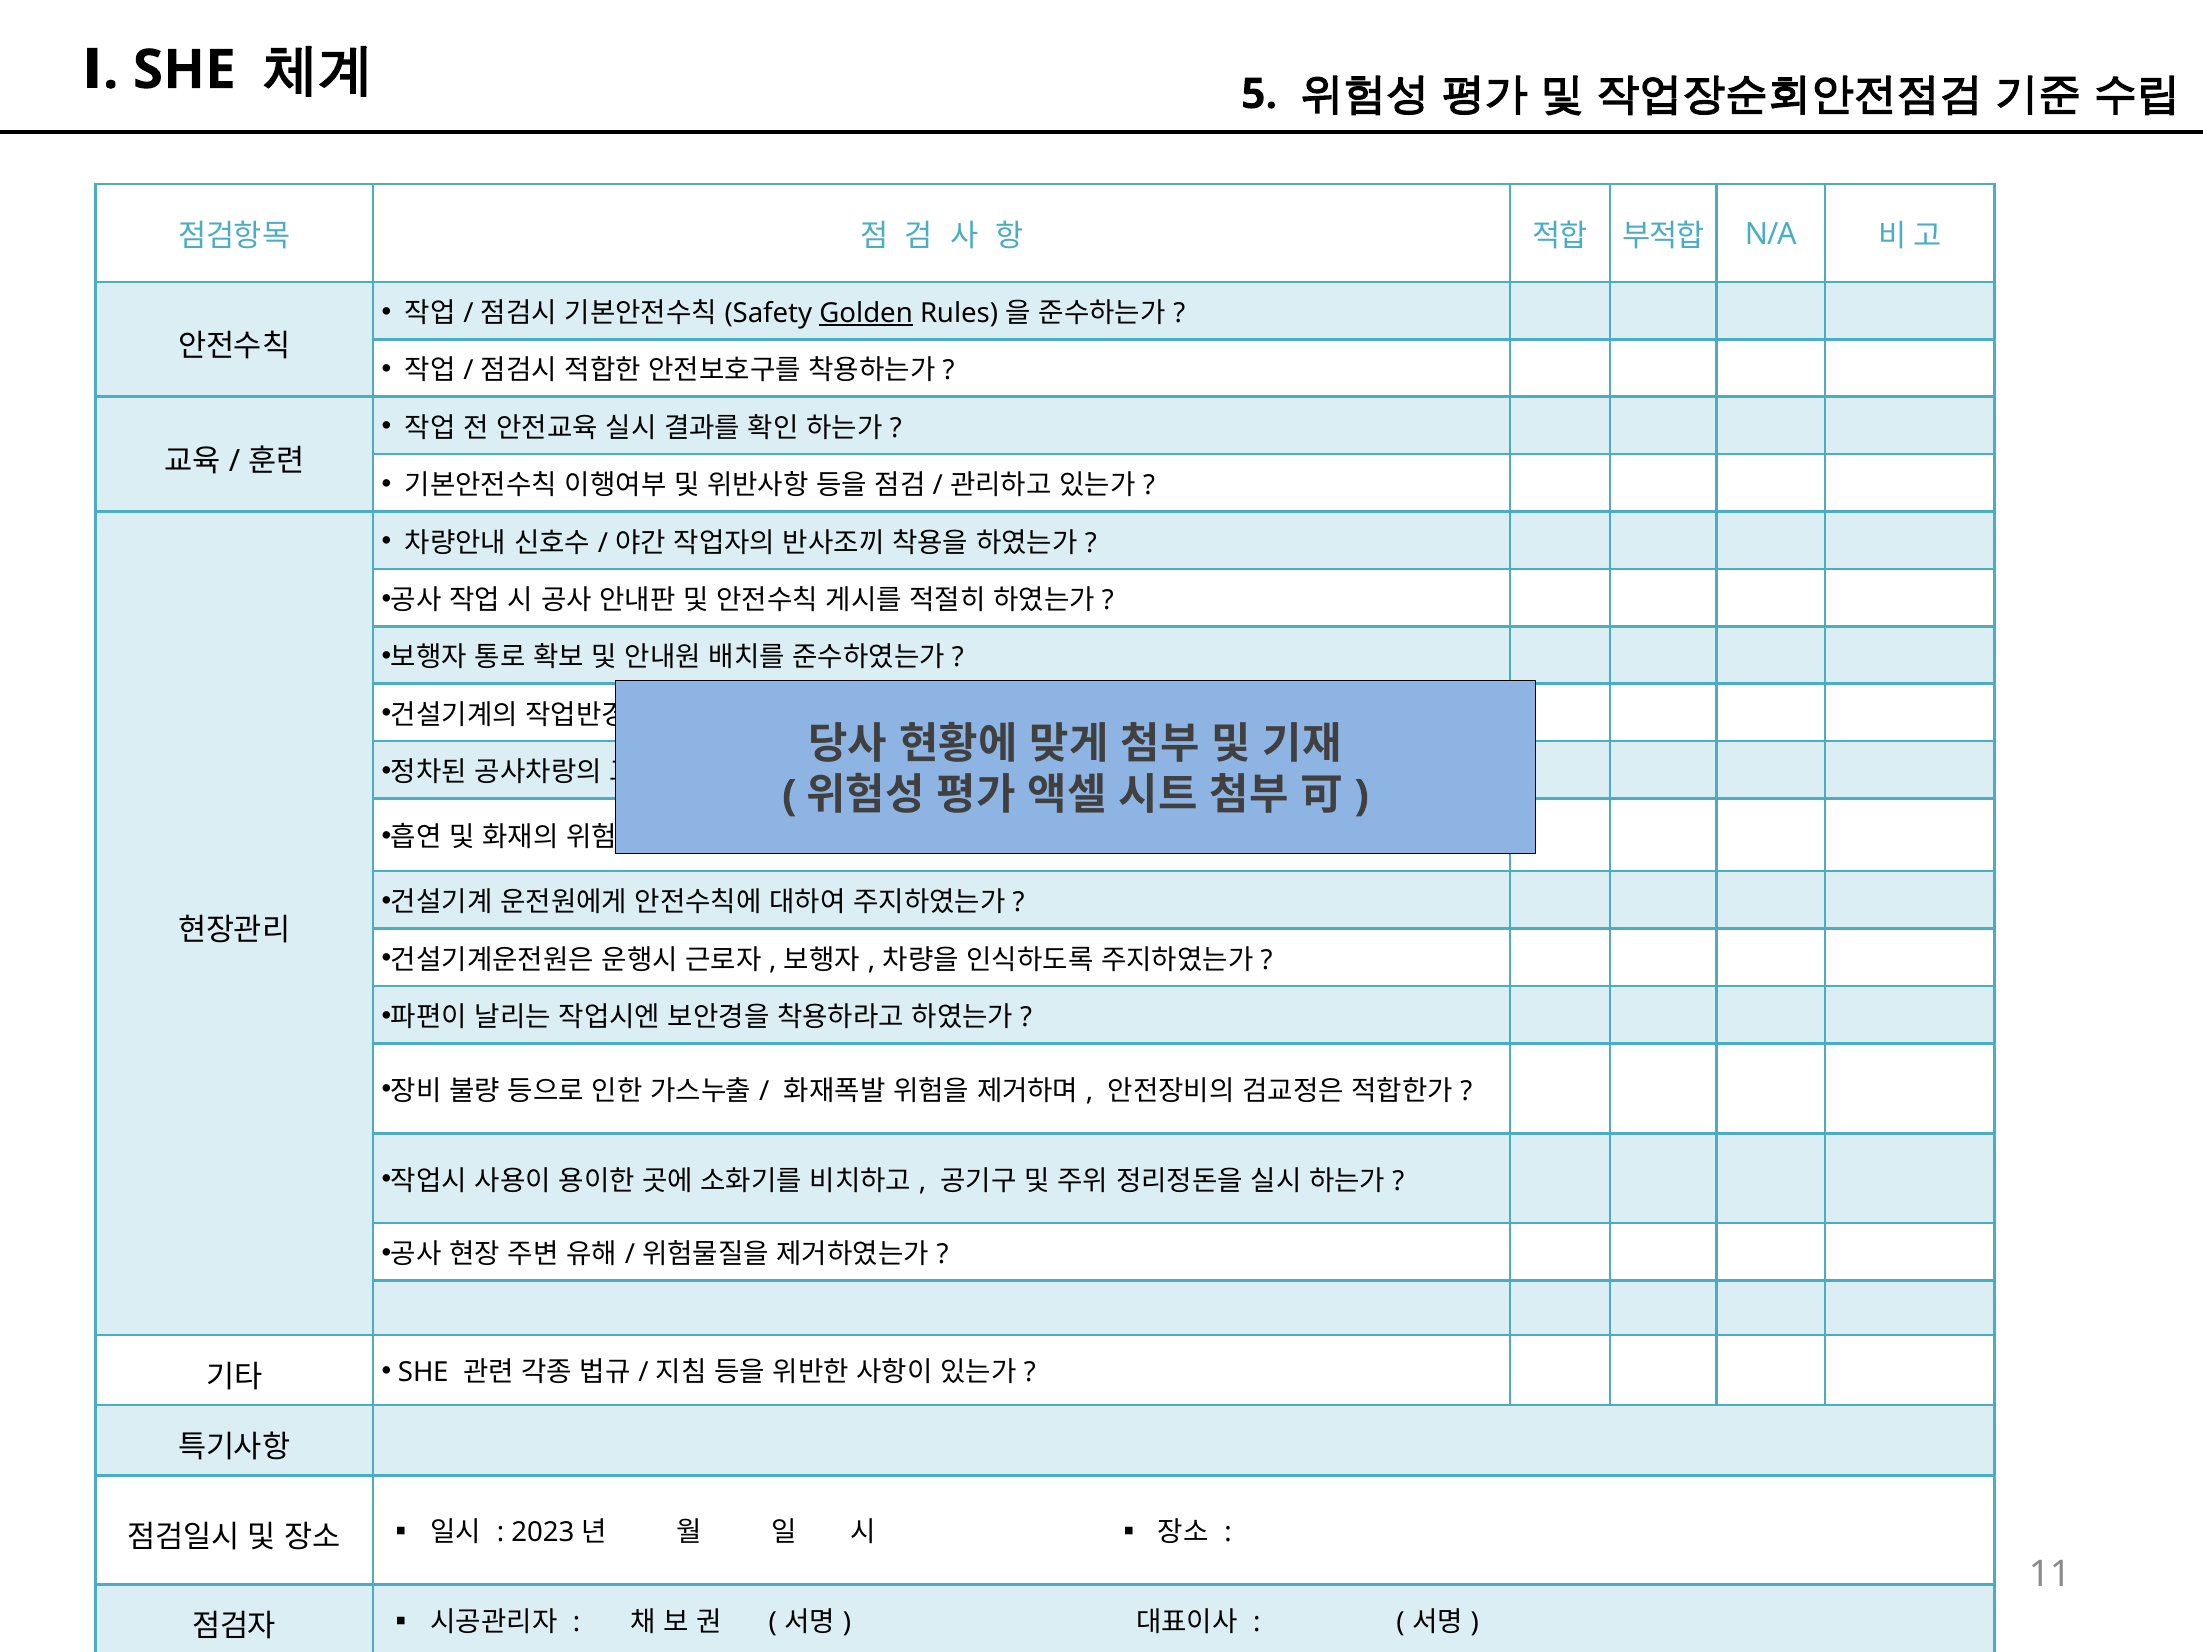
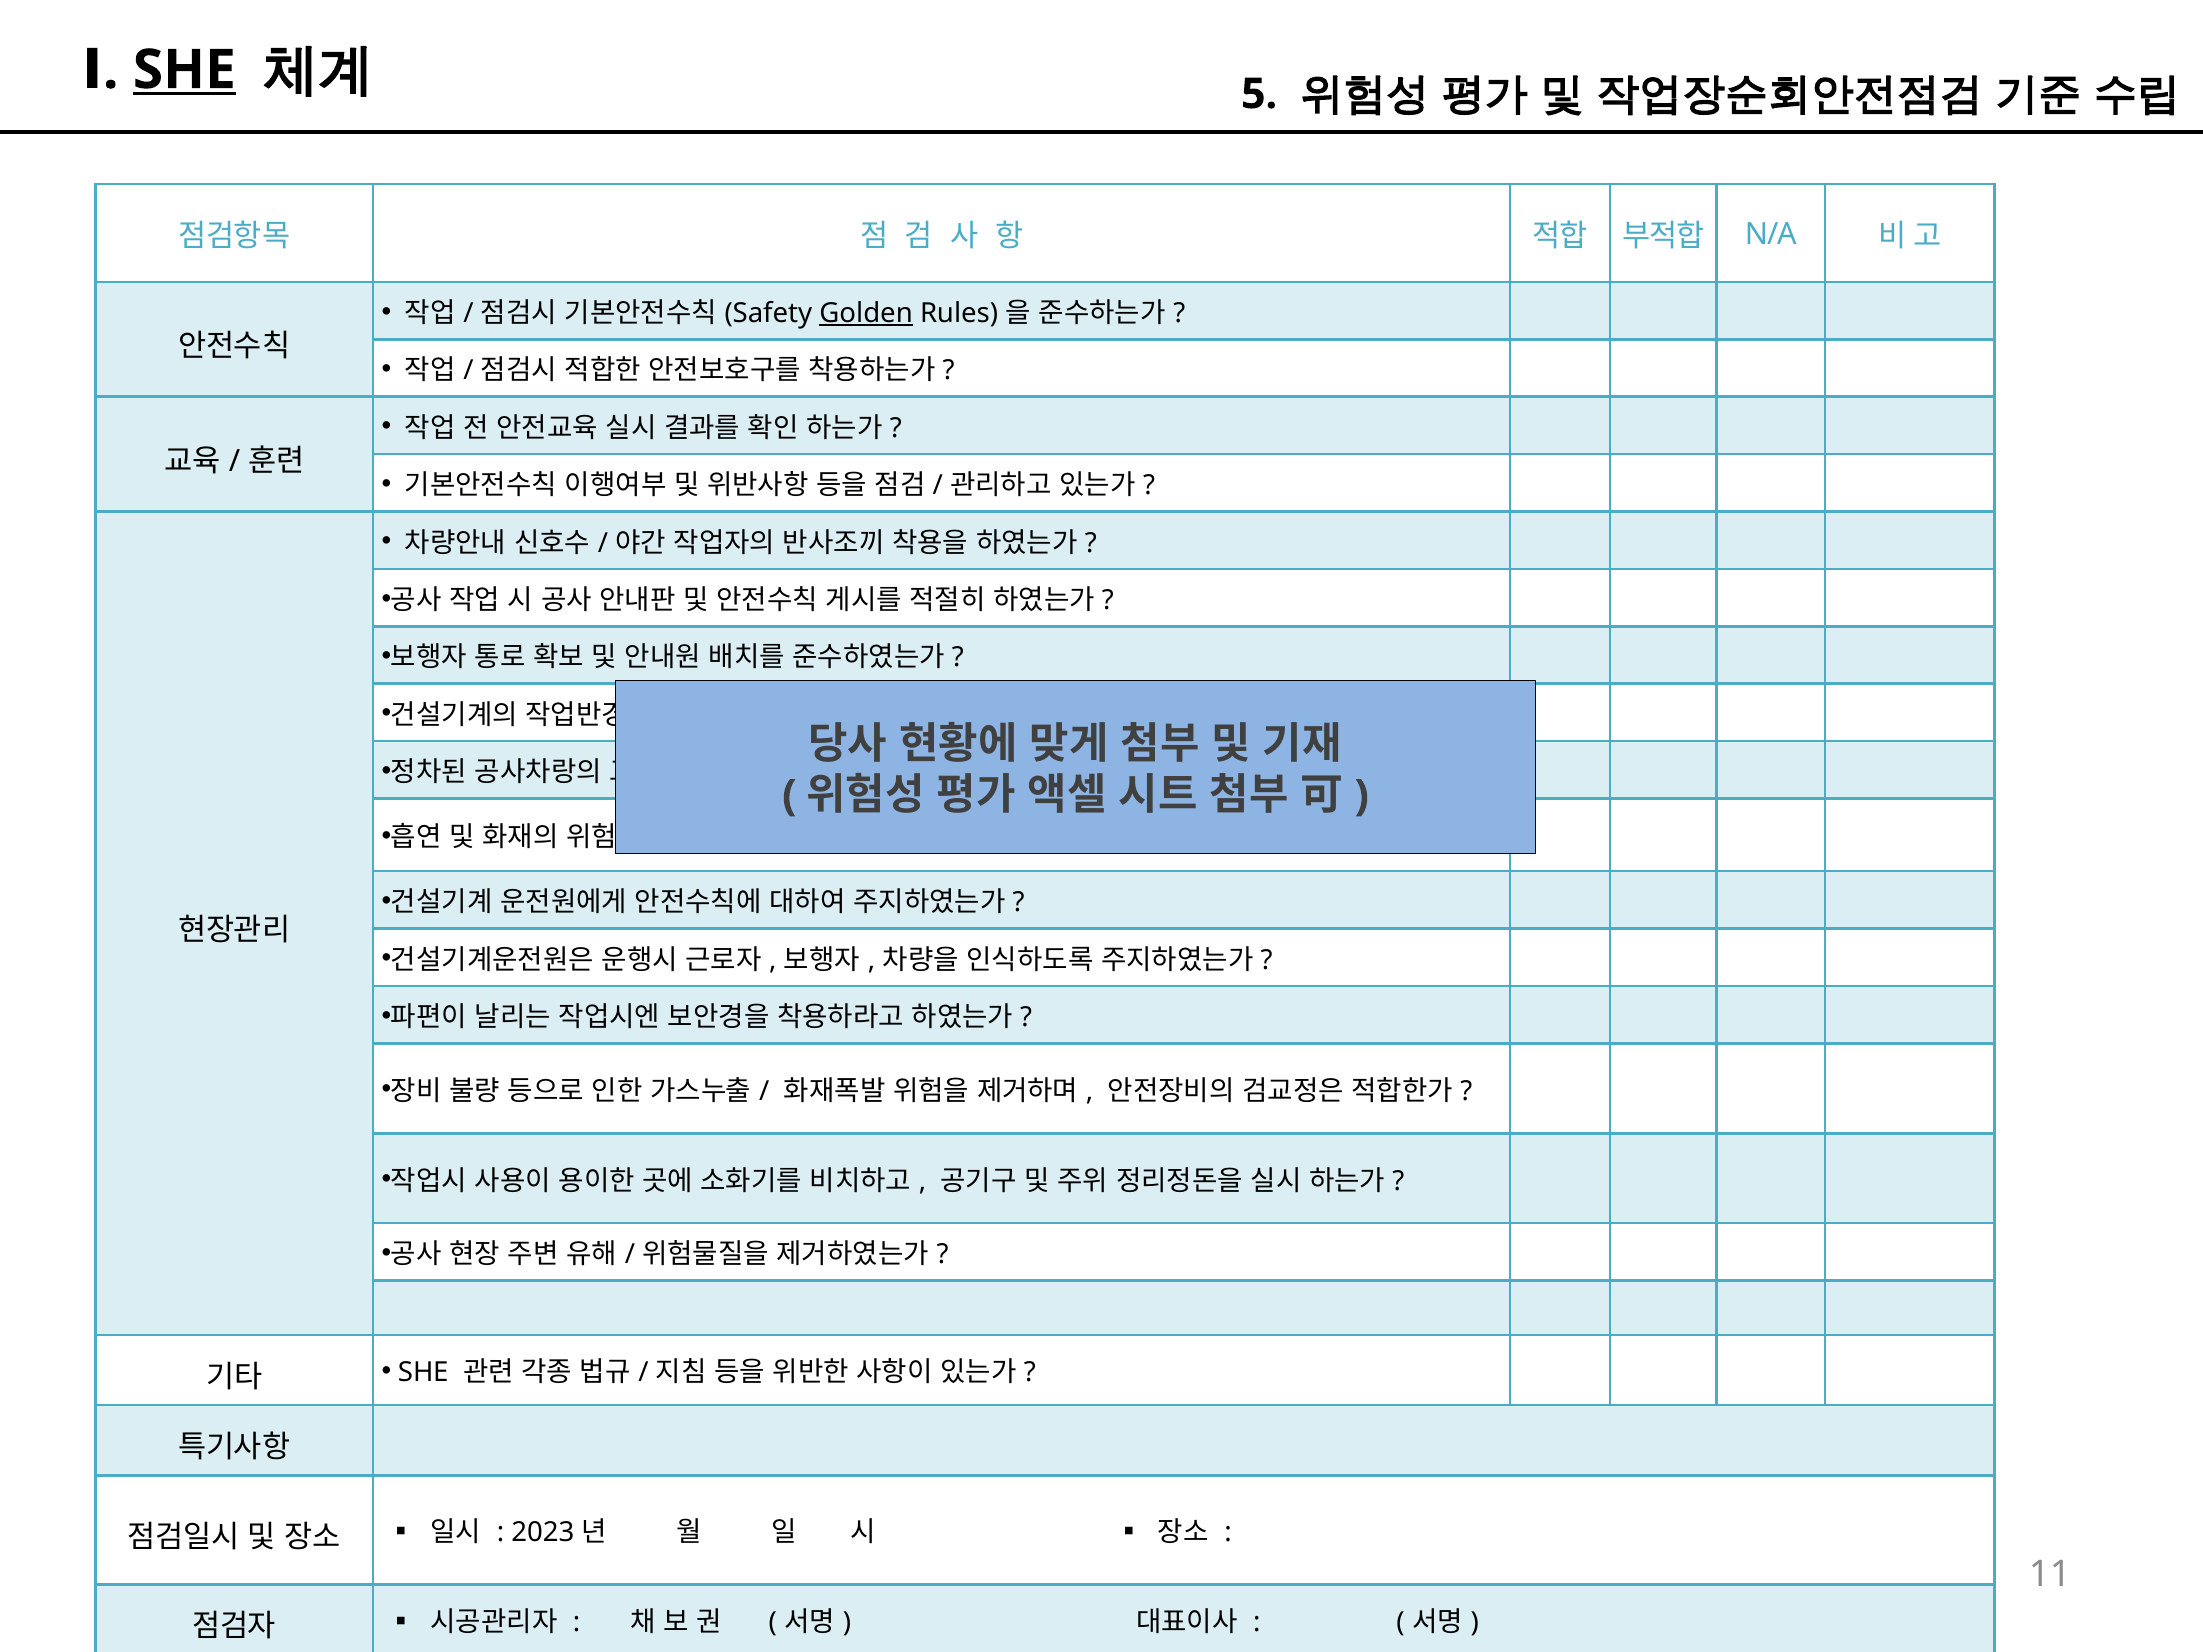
SHE underline: none -> present (184, 70)
